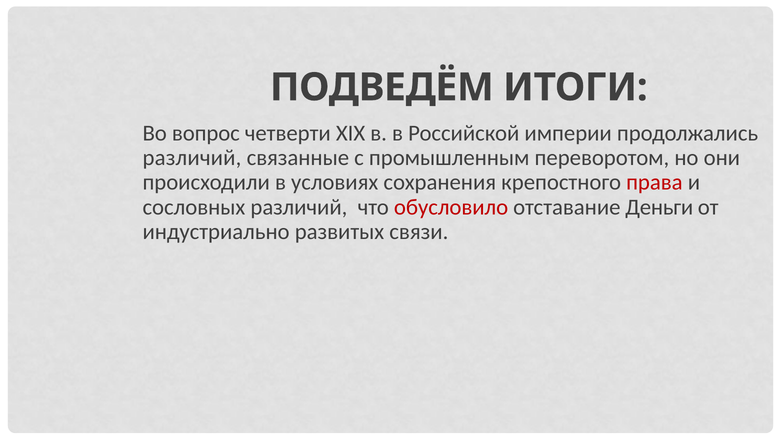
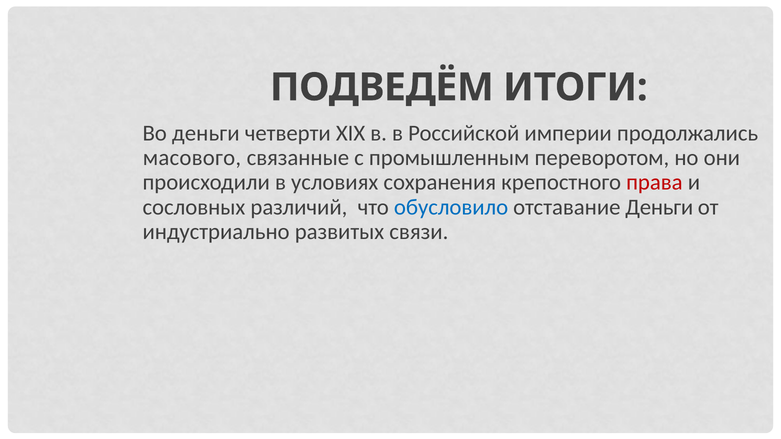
Во вопрос: вопрос -> деньги (206, 133)
различий: различий -> масового (192, 158)
обусловило colour: red -> blue (451, 207)
